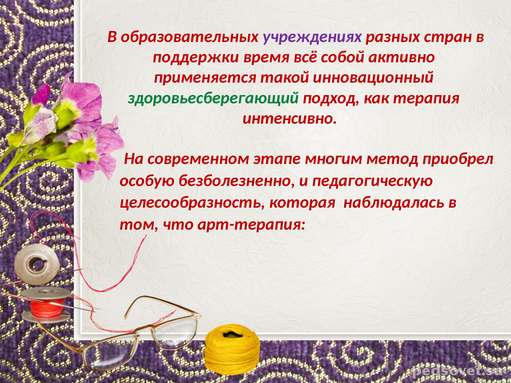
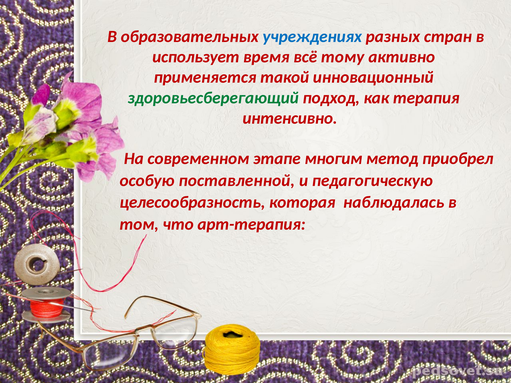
учреждениях colour: purple -> blue (312, 37)
поддержки: поддержки -> использует (196, 57)
собой: собой -> тому (343, 57)
безболезненно: безболезненно -> поставленной (237, 181)
